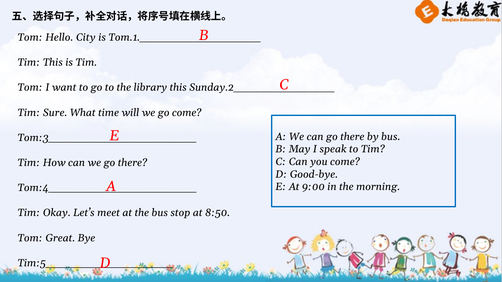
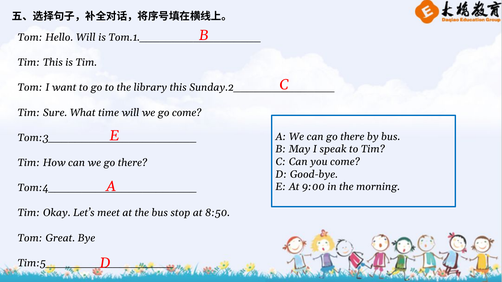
Hello City: City -> Will (86, 37)
